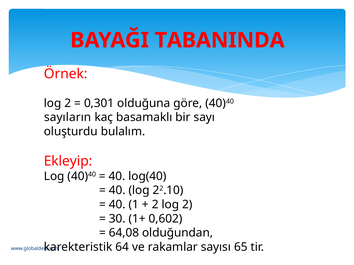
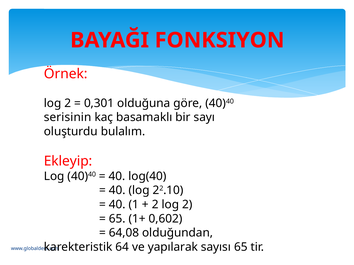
TABANINDA: TABANINDA -> FONKSIYON (220, 40)
sayıların: sayıların -> serisinin (68, 118)
30: 30 -> 65 (117, 219)
rakamlar: rakamlar -> yapılarak (173, 247)
